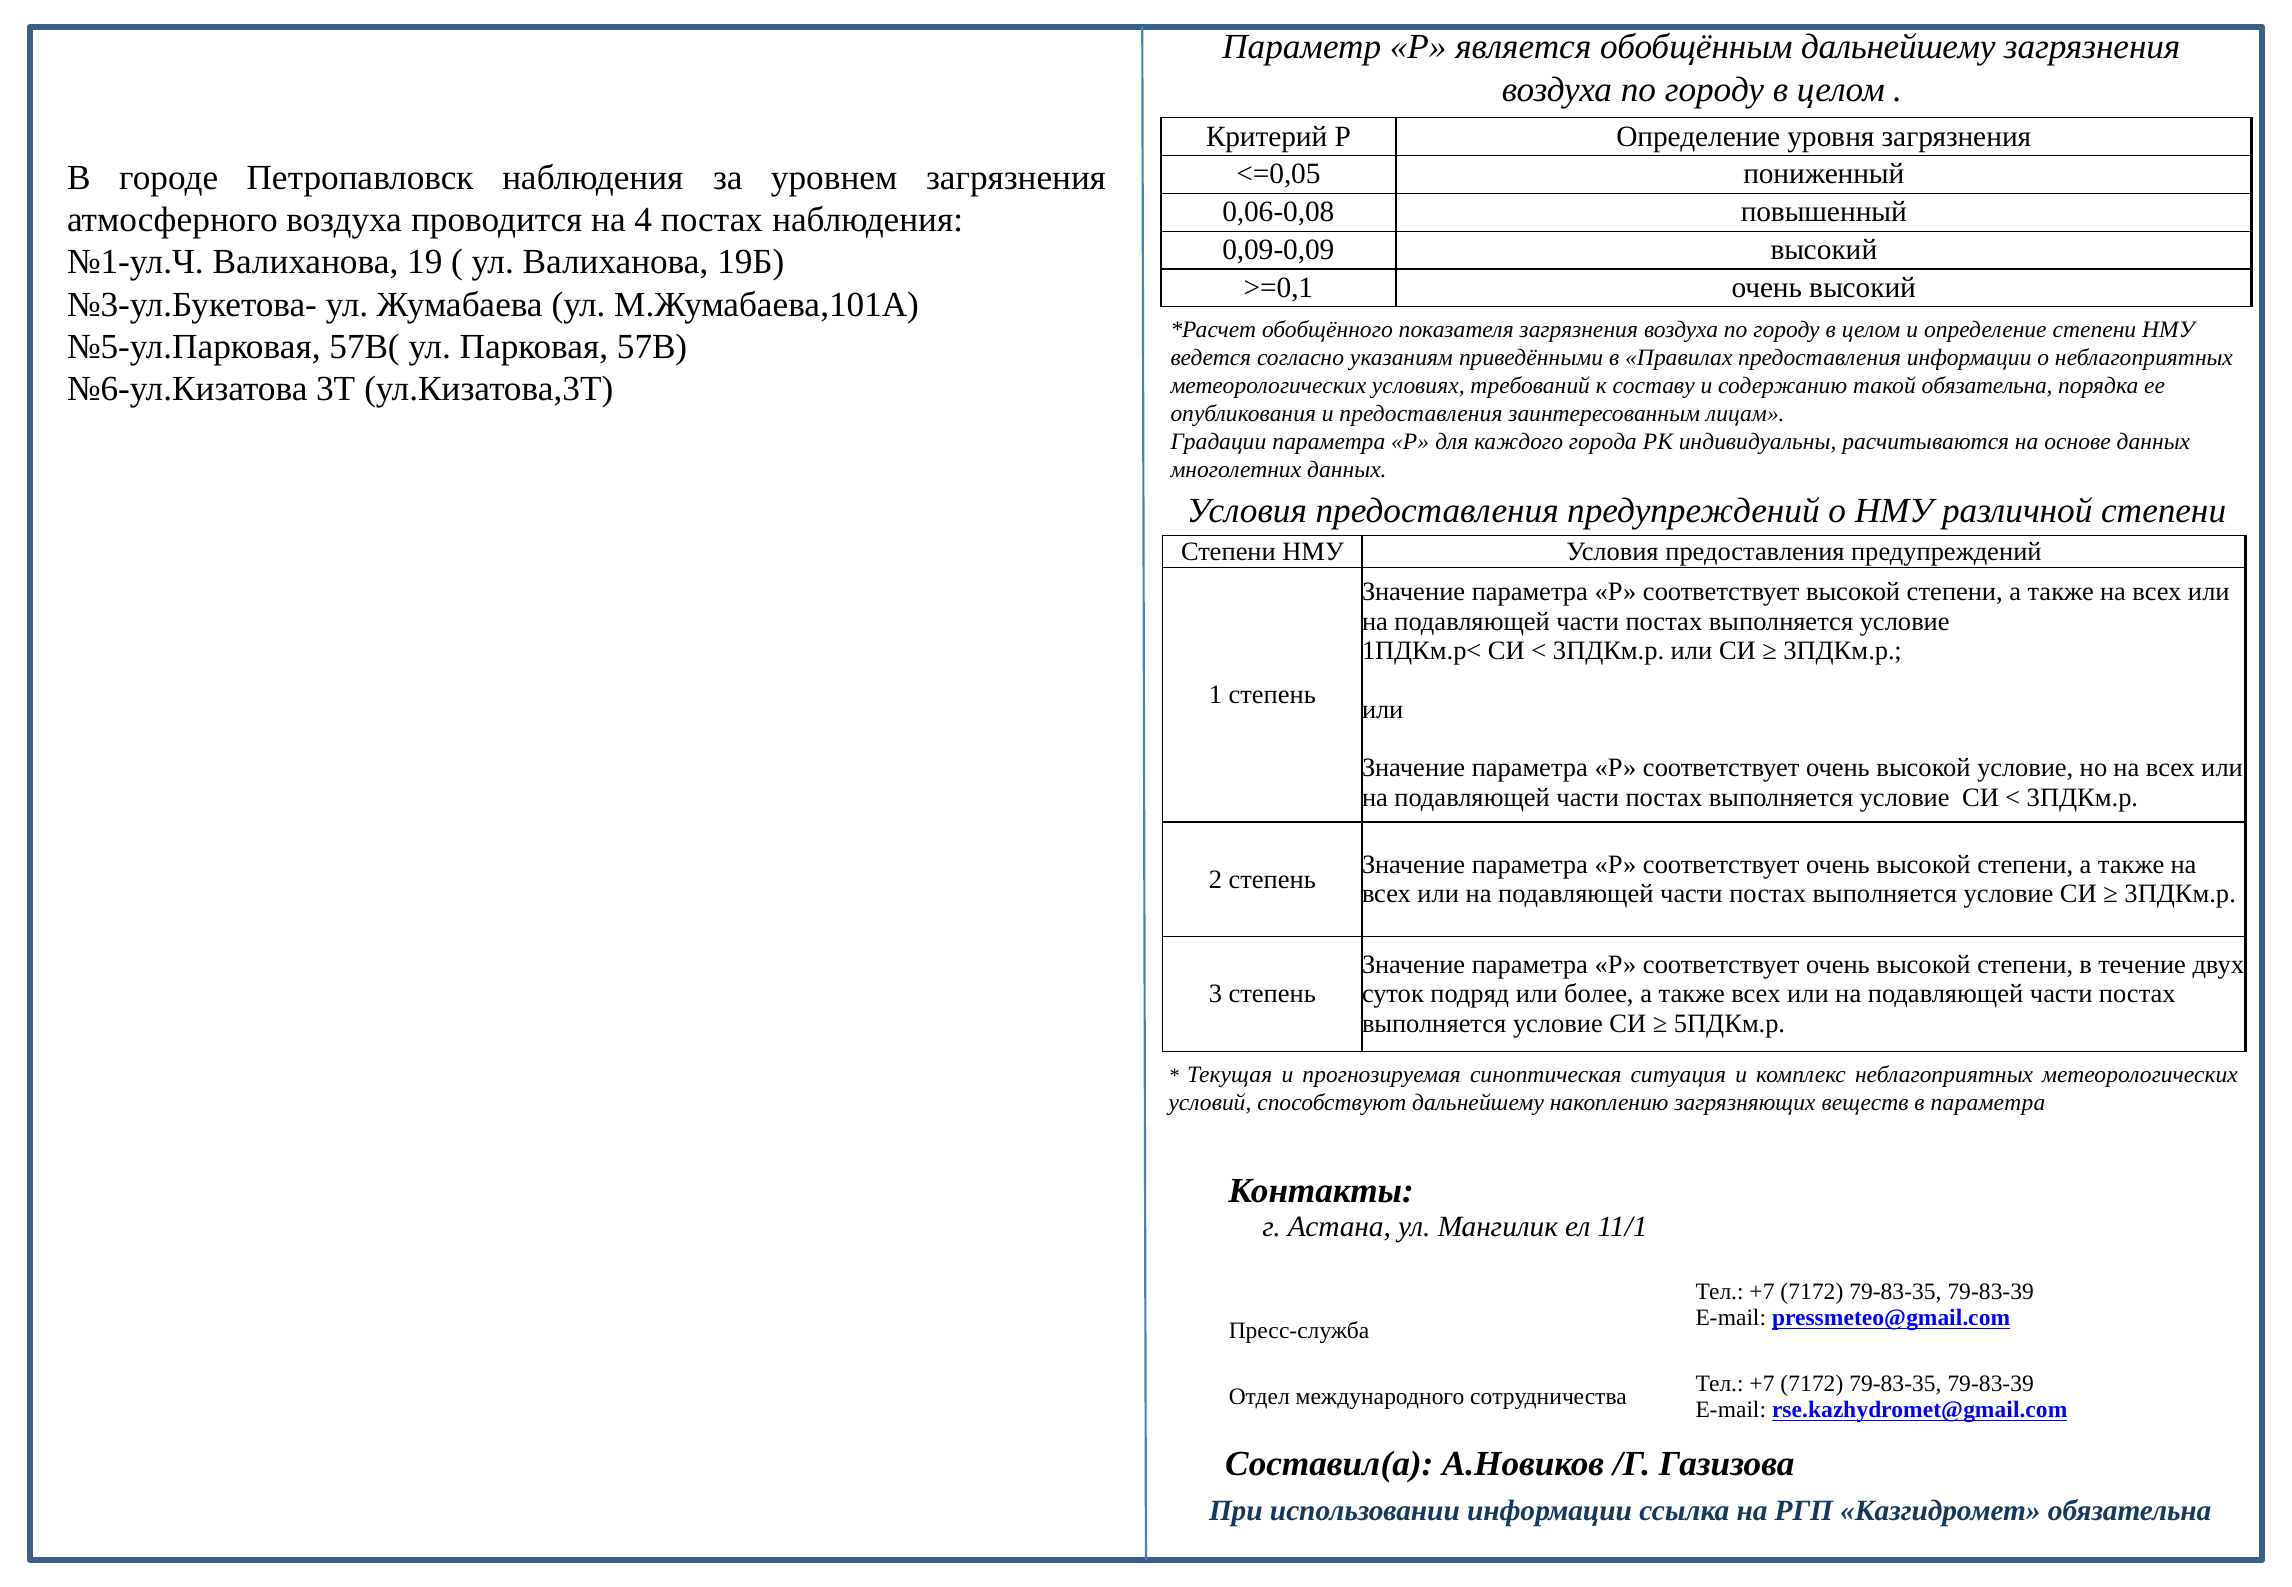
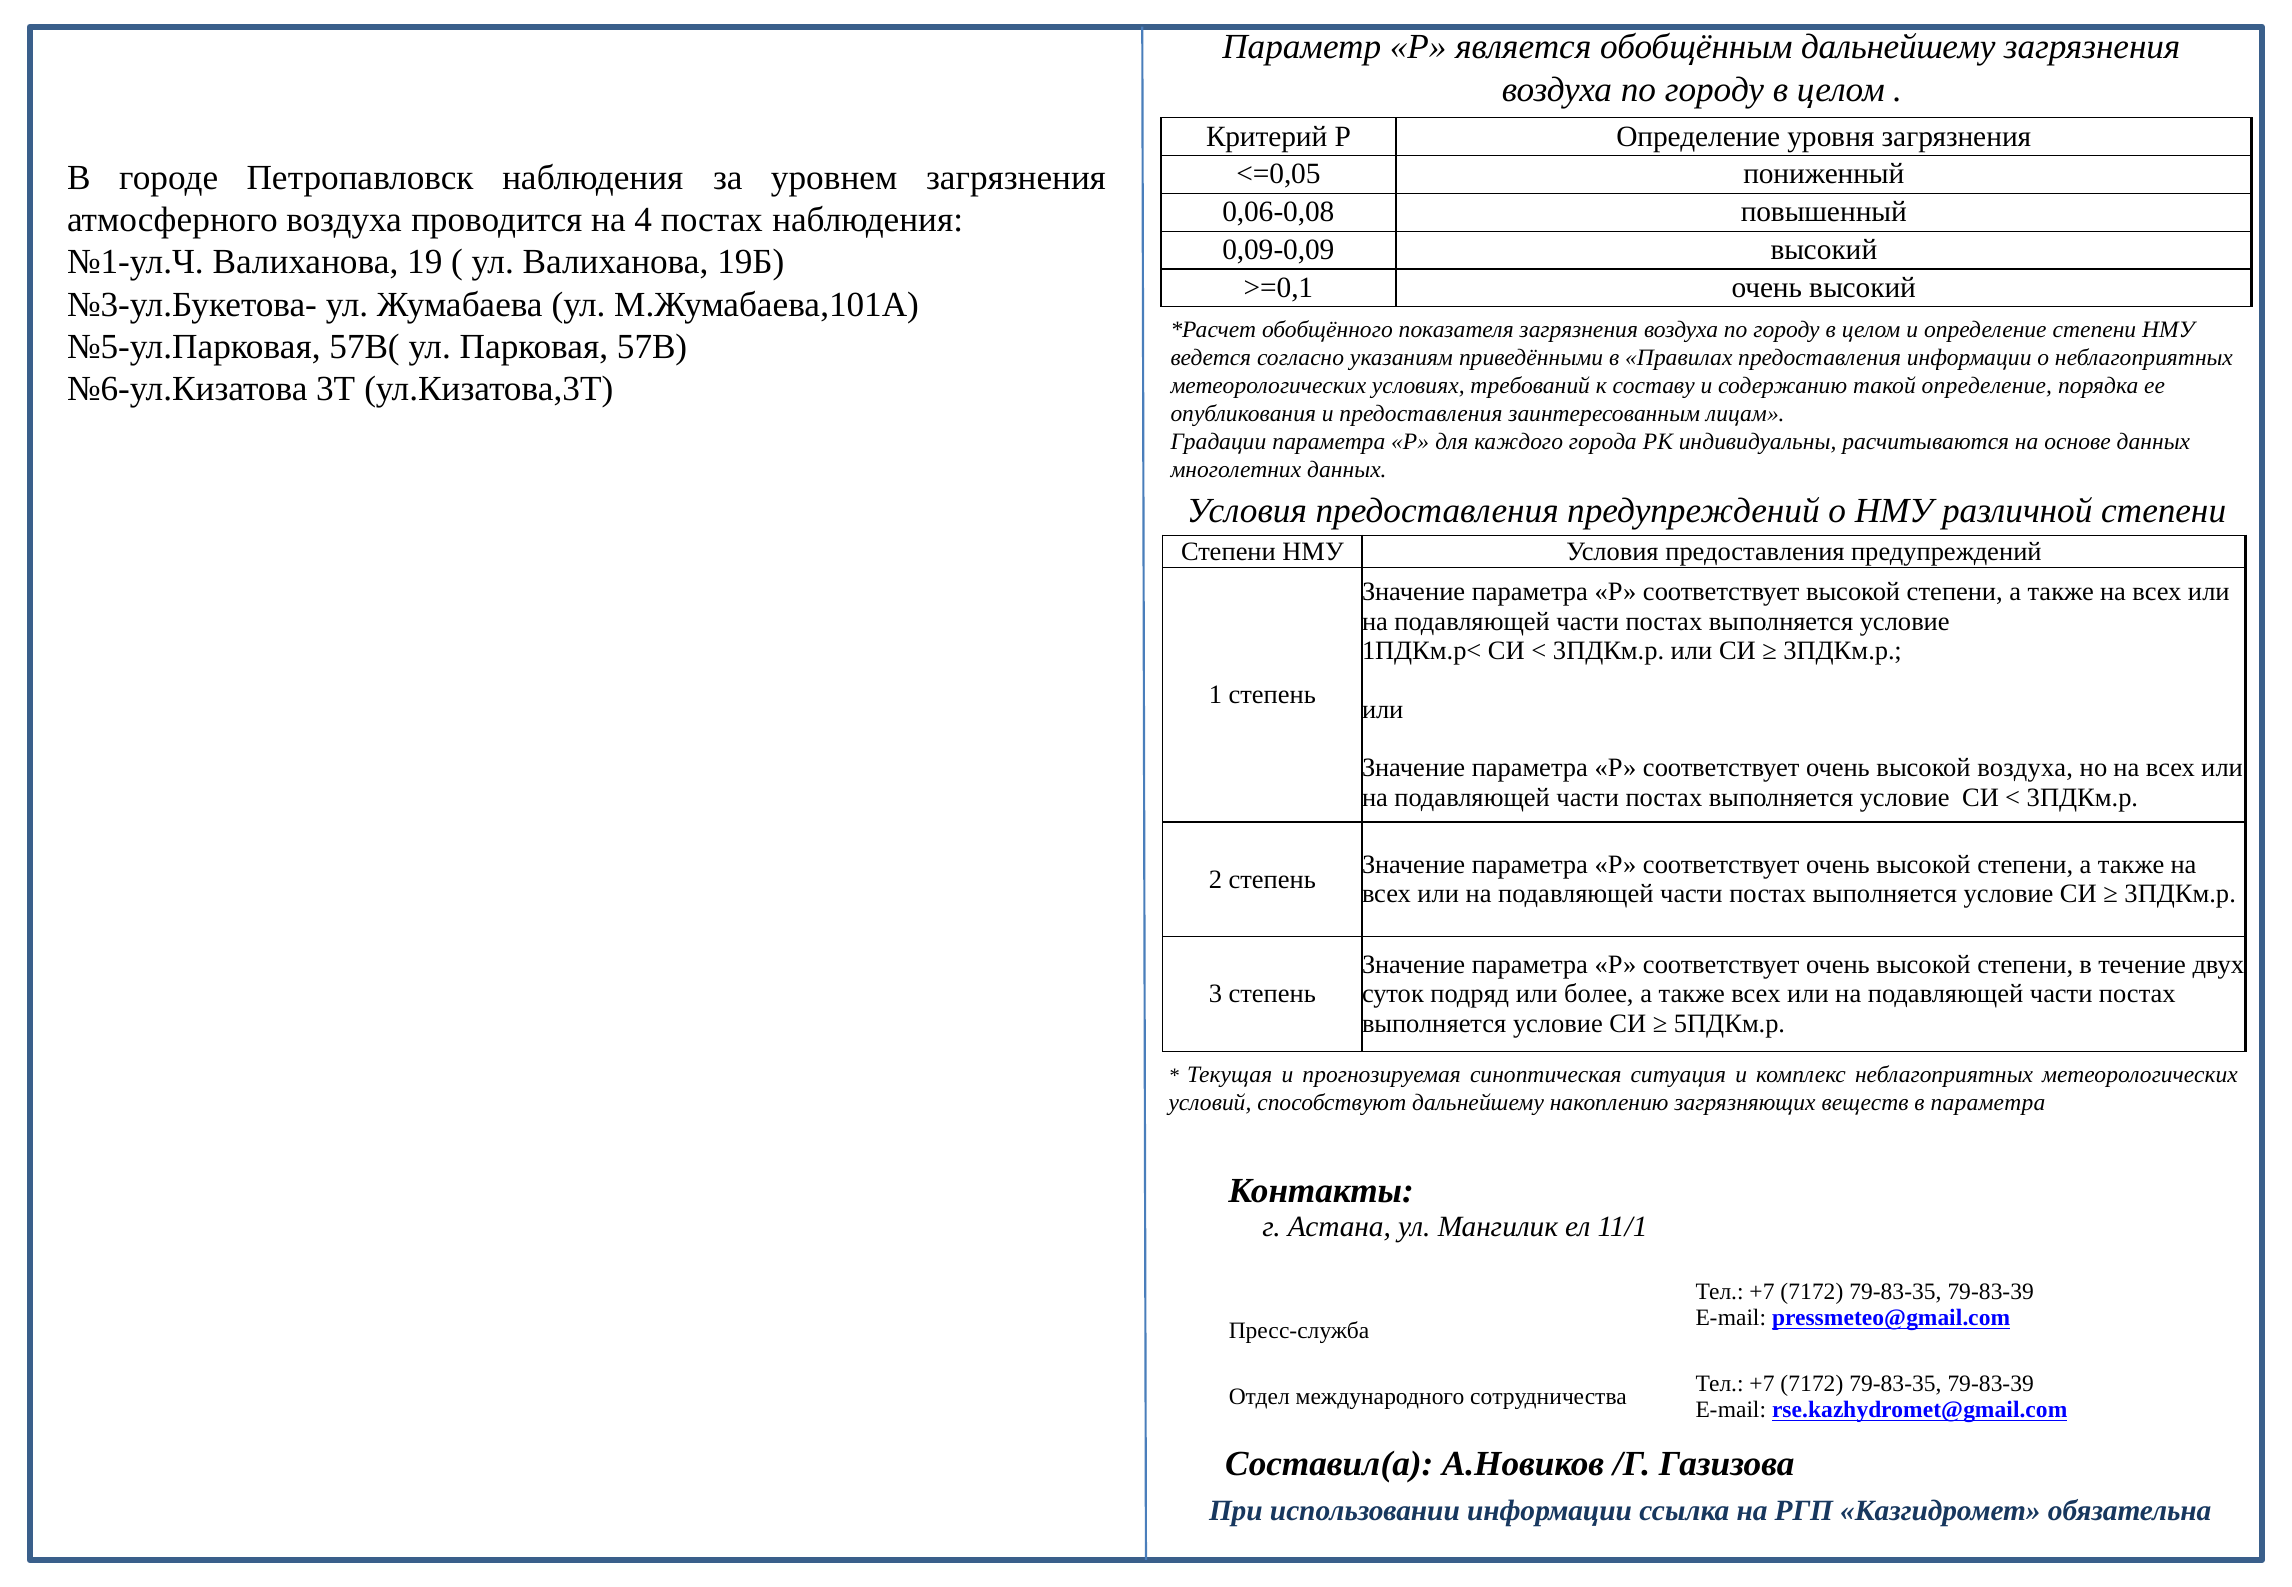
такой обязательна: обязательна -> определение (1987, 386)
высокой условие: условие -> воздуха (2025, 768)
